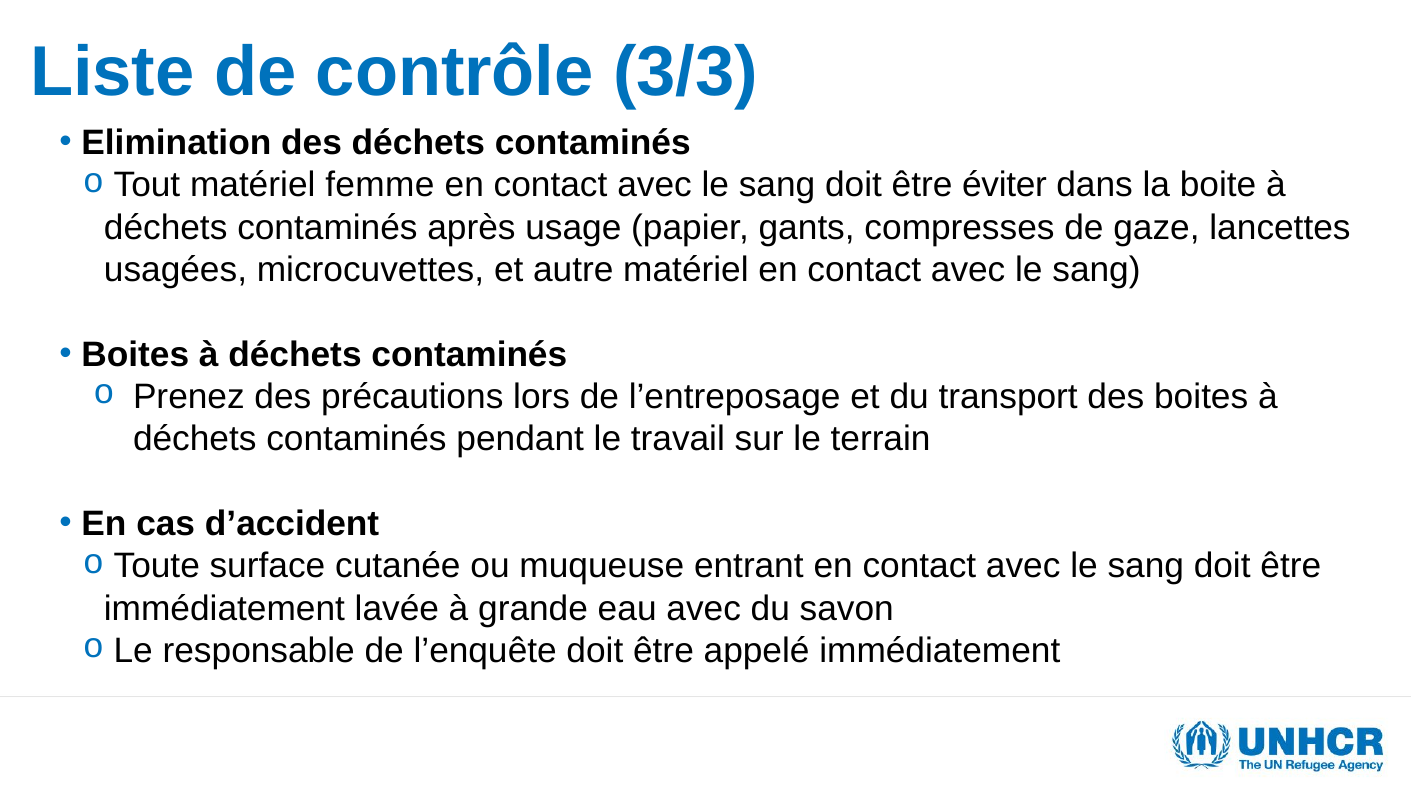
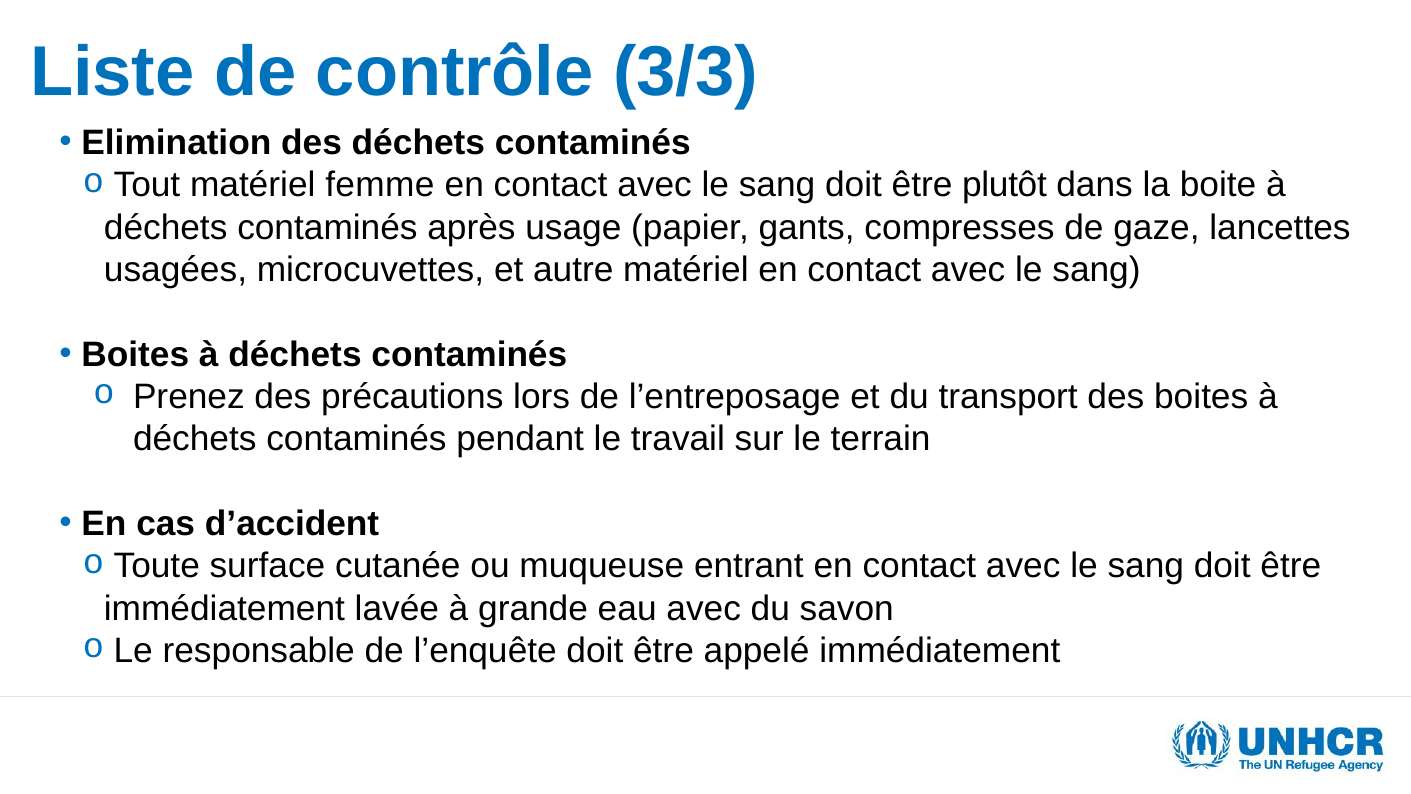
éviter: éviter -> plutôt (1004, 185)
